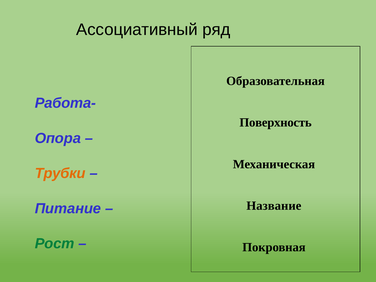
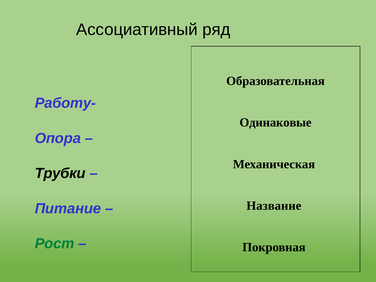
Работа-: Работа- -> Работу- (65, 103)
Поверхность: Поверхность -> Одинаковые (276, 123)
Трубки colour: orange -> black (60, 173)
